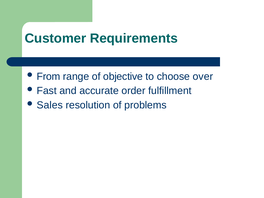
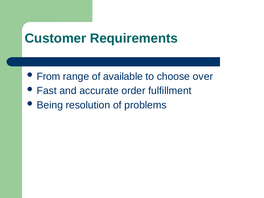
objective: objective -> available (123, 76)
Sales: Sales -> Being (50, 105)
